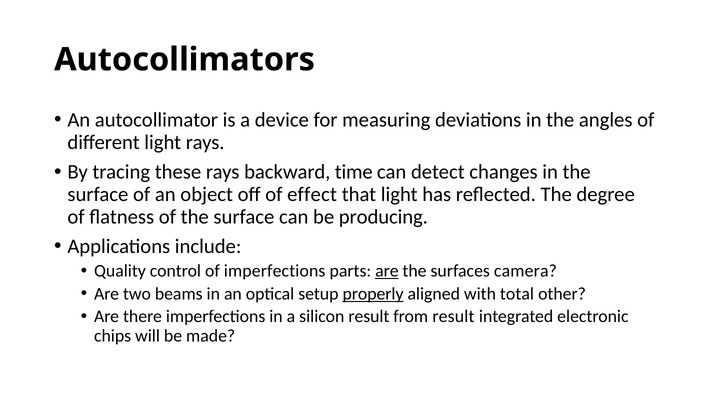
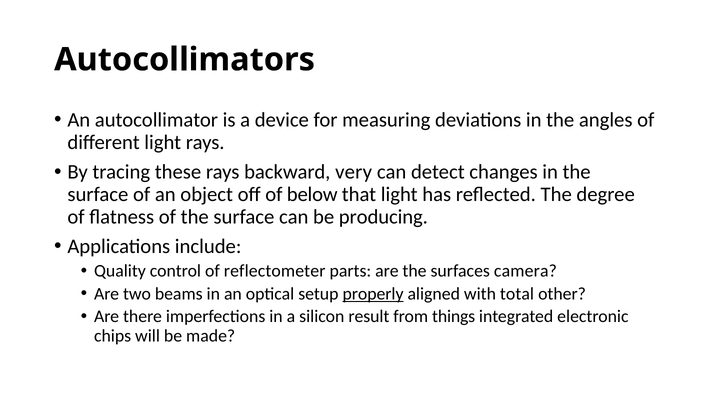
time: time -> very (354, 172)
effect: effect -> below (312, 195)
of imperfections: imperfections -> reflectometer (275, 271)
are underline: present -> none (387, 271)
from result: result -> things (454, 317)
